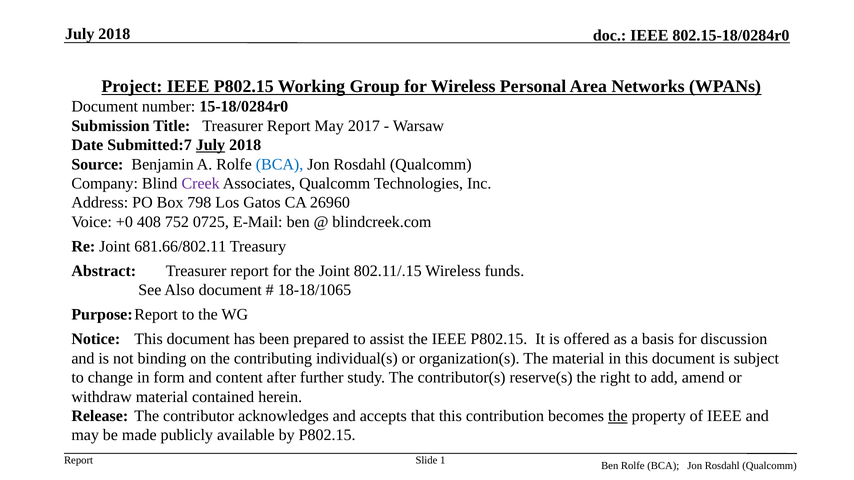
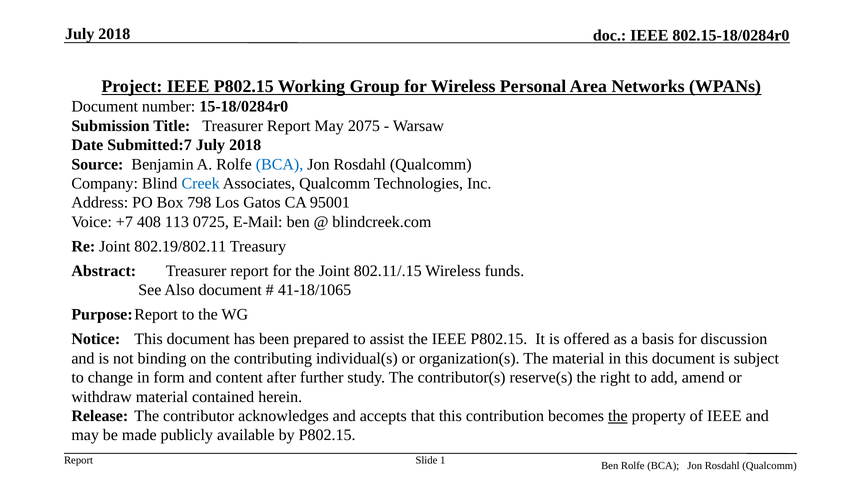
2017: 2017 -> 2075 (364, 126)
July underline: present -> none (210, 145)
Creek colour: purple -> blue (201, 184)
26960: 26960 -> 95001 (330, 203)
+0: +0 -> +7 (124, 222)
752: 752 -> 113 (177, 222)
681.66/802.11: 681.66/802.11 -> 802.19/802.11 (180, 247)
18-18/1065: 18-18/1065 -> 41-18/1065 (315, 290)
